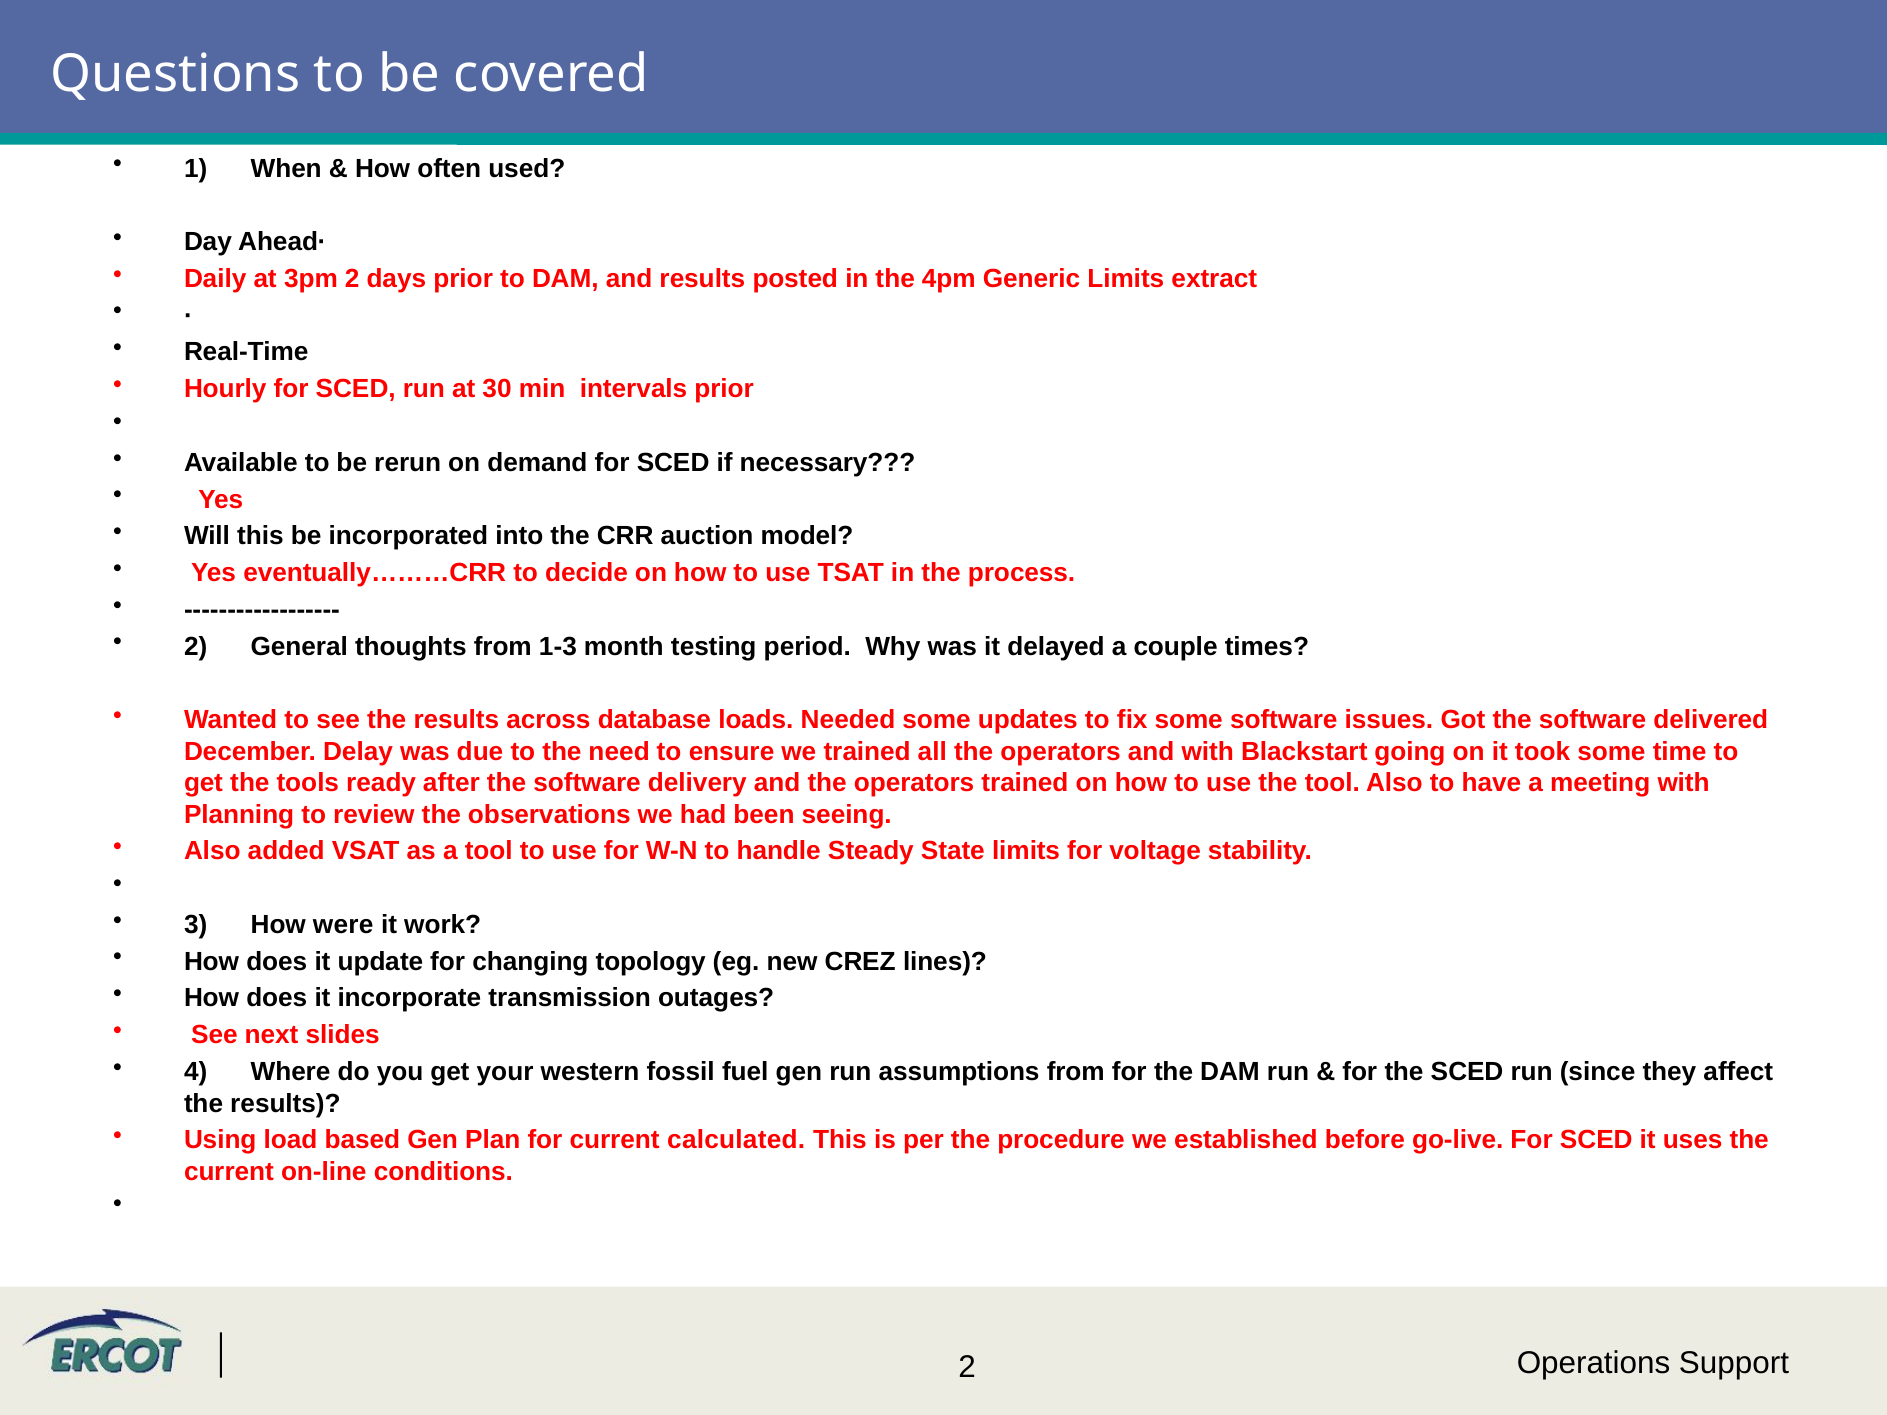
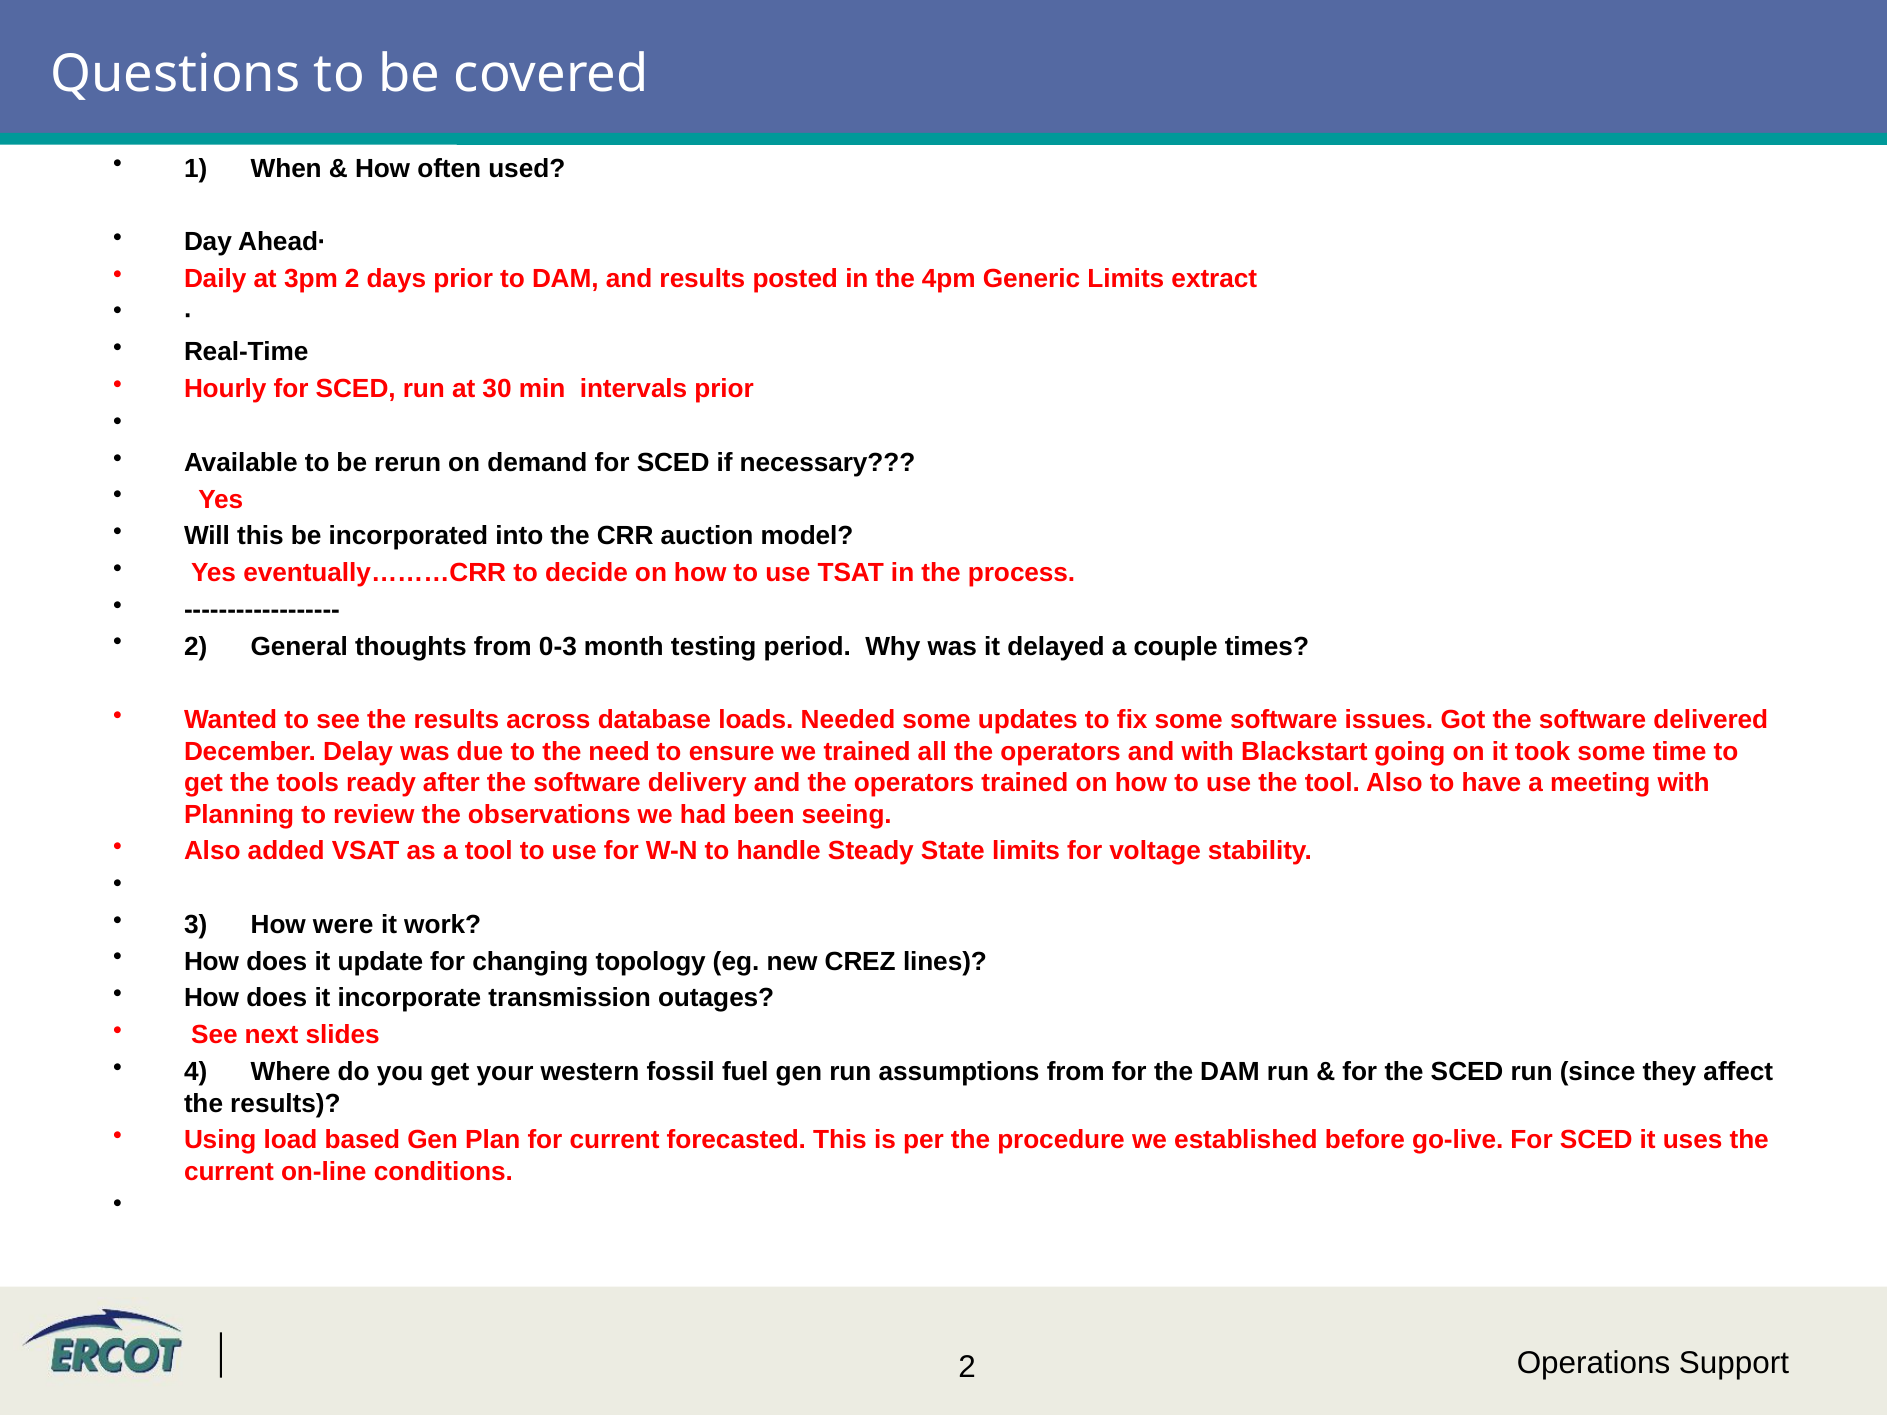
1-3: 1-3 -> 0-3 (558, 647)
calculated: calculated -> forecasted (736, 1140)
